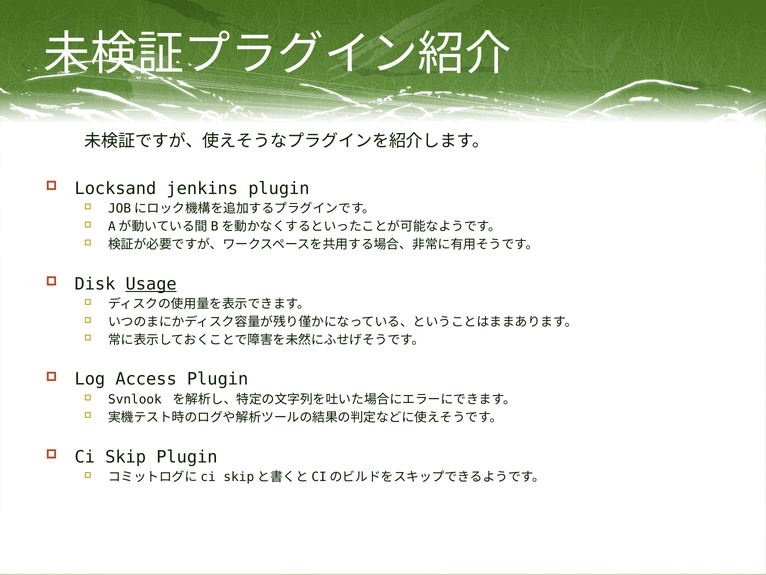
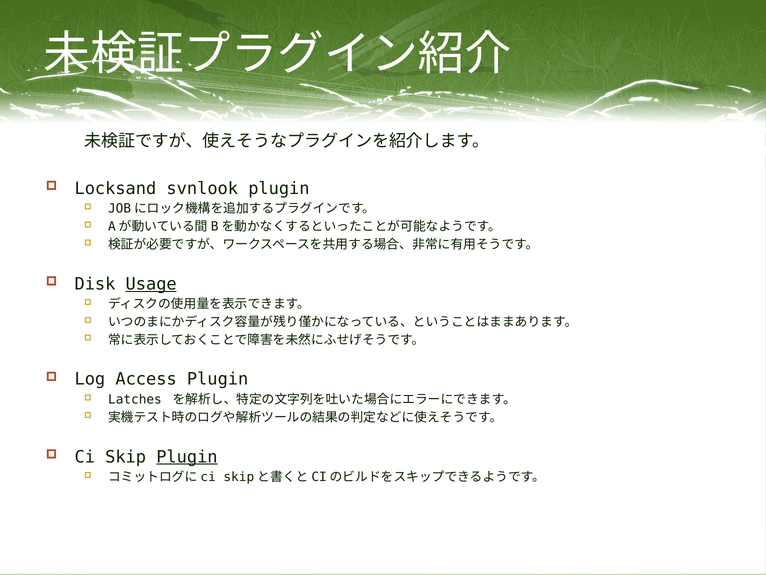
jenkins: jenkins -> svnlook (202, 188)
Svnlook: Svnlook -> Latches (135, 399)
Plugin underline: none -> present (187, 456)
